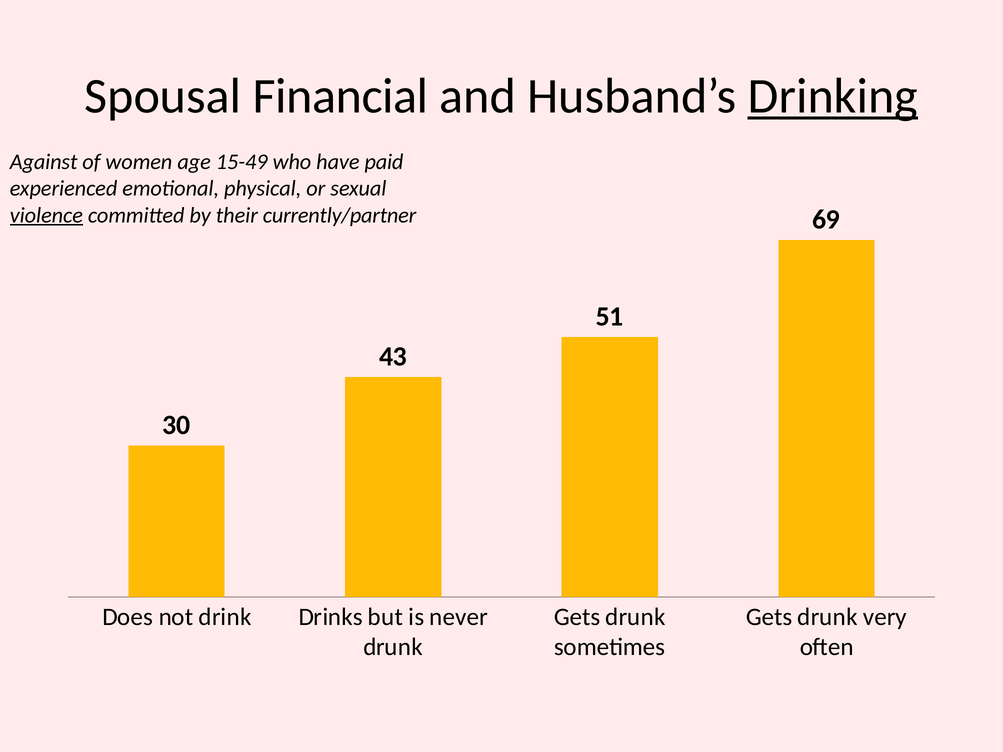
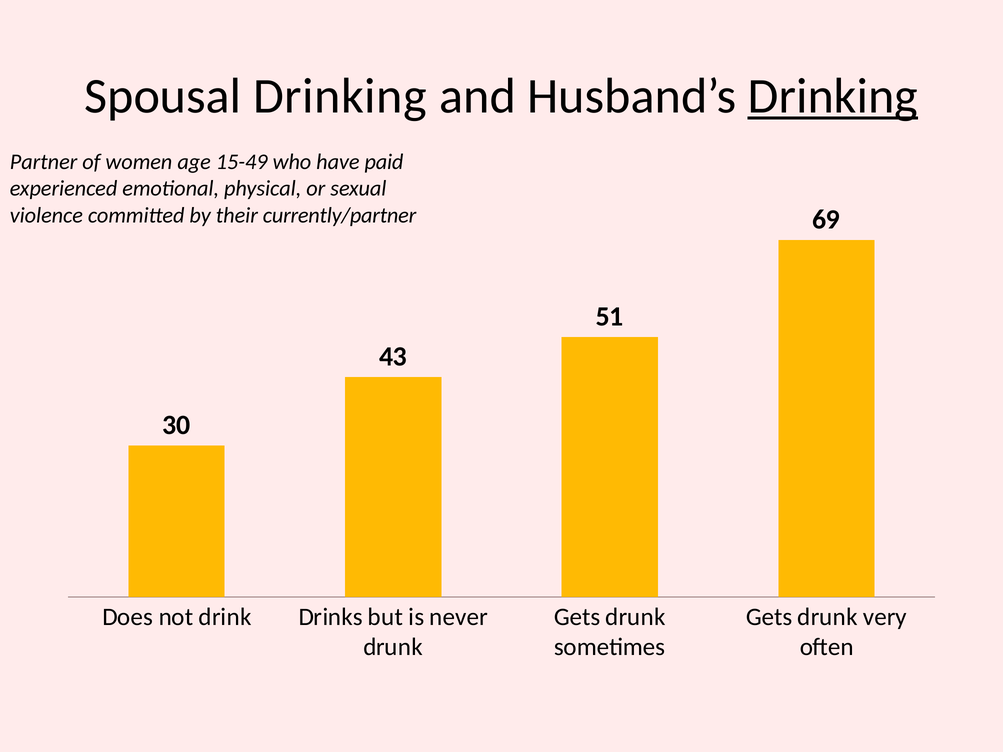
Spousal Financial: Financial -> Drinking (340, 96)
Against: Against -> Partner (44, 162)
violence underline: present -> none (46, 215)
